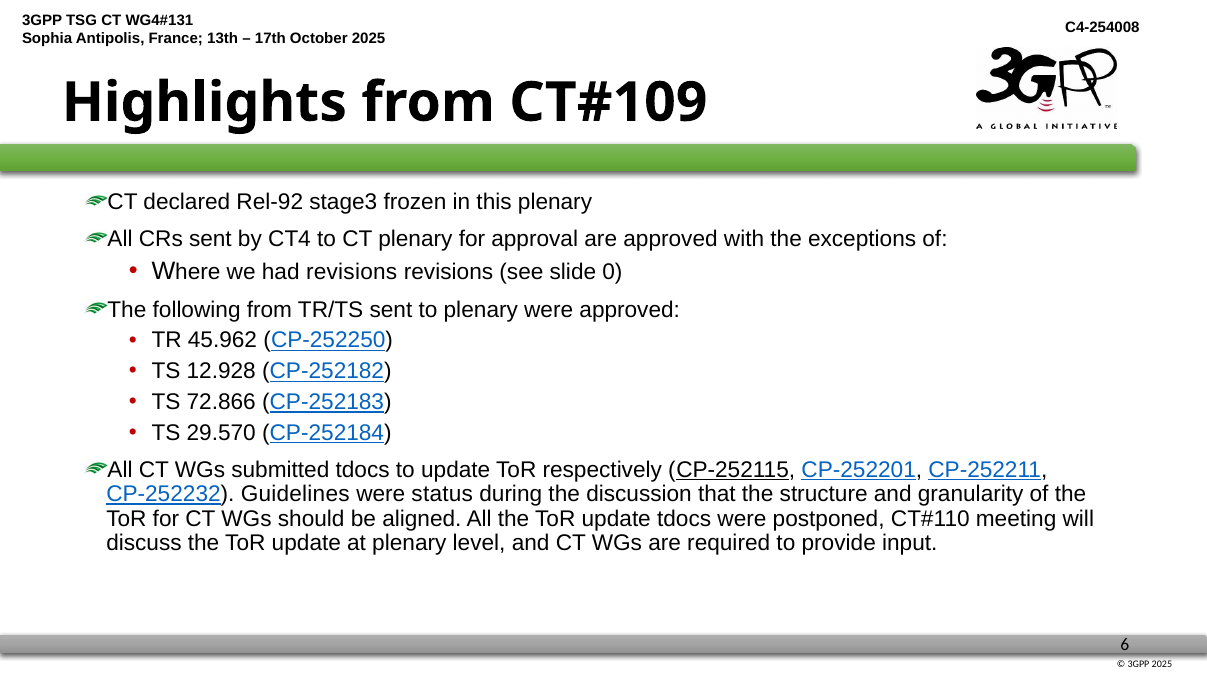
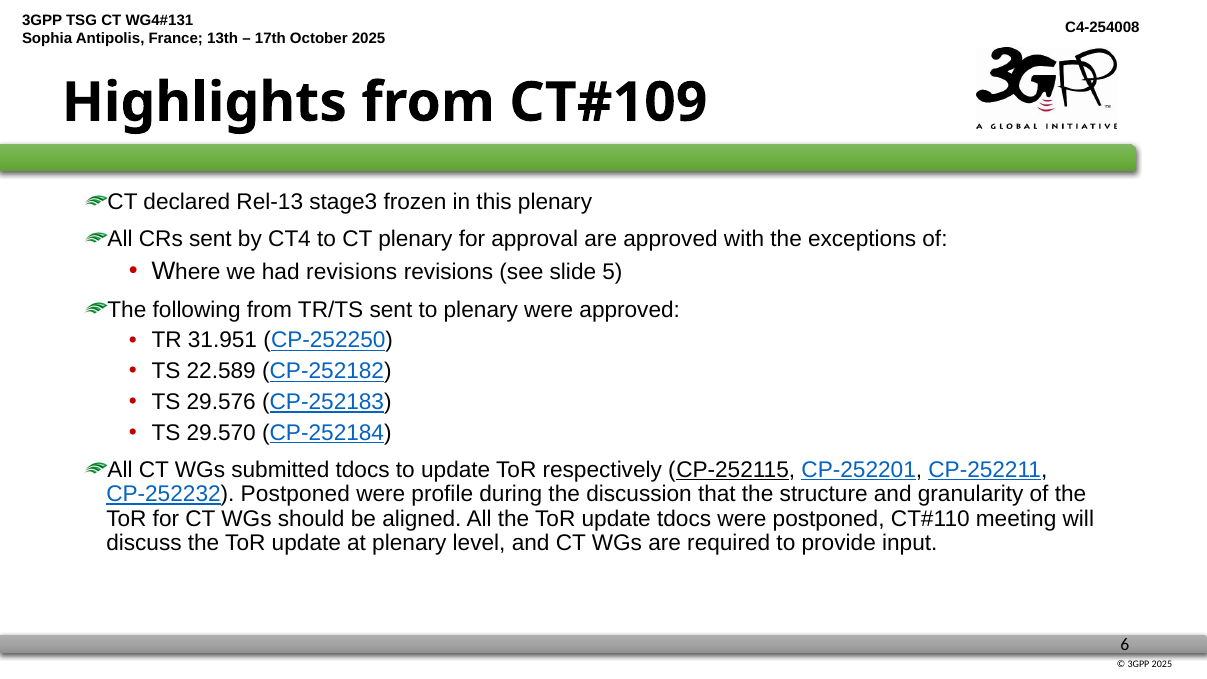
Rel-92: Rel-92 -> Rel-13 (270, 202)
0: 0 -> 5 (612, 272)
45.962: 45.962 -> 31.951 (222, 340)
12.928: 12.928 -> 22.589 (221, 371)
72.866: 72.866 -> 29.576 (221, 402)
CP-252232 Guidelines: Guidelines -> Postponed (295, 494)
status: status -> profile (442, 494)
